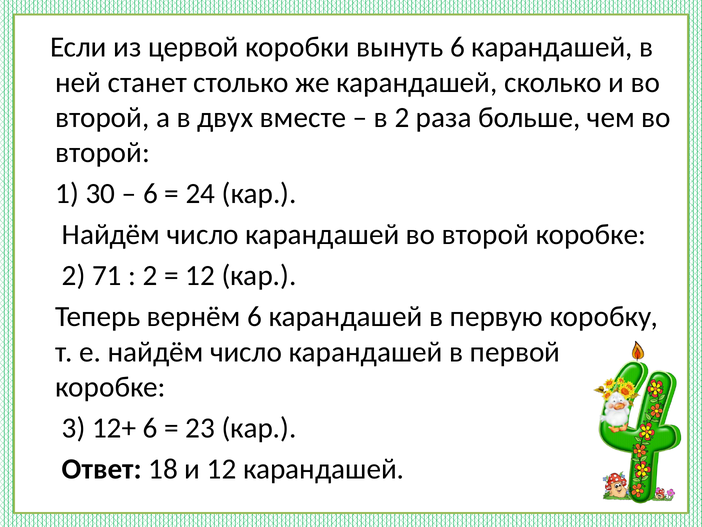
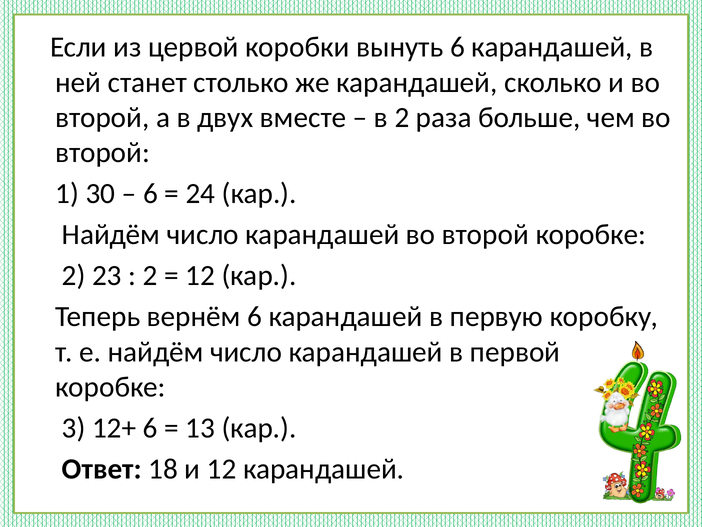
71: 71 -> 23 (107, 276)
23: 23 -> 13 (200, 428)
